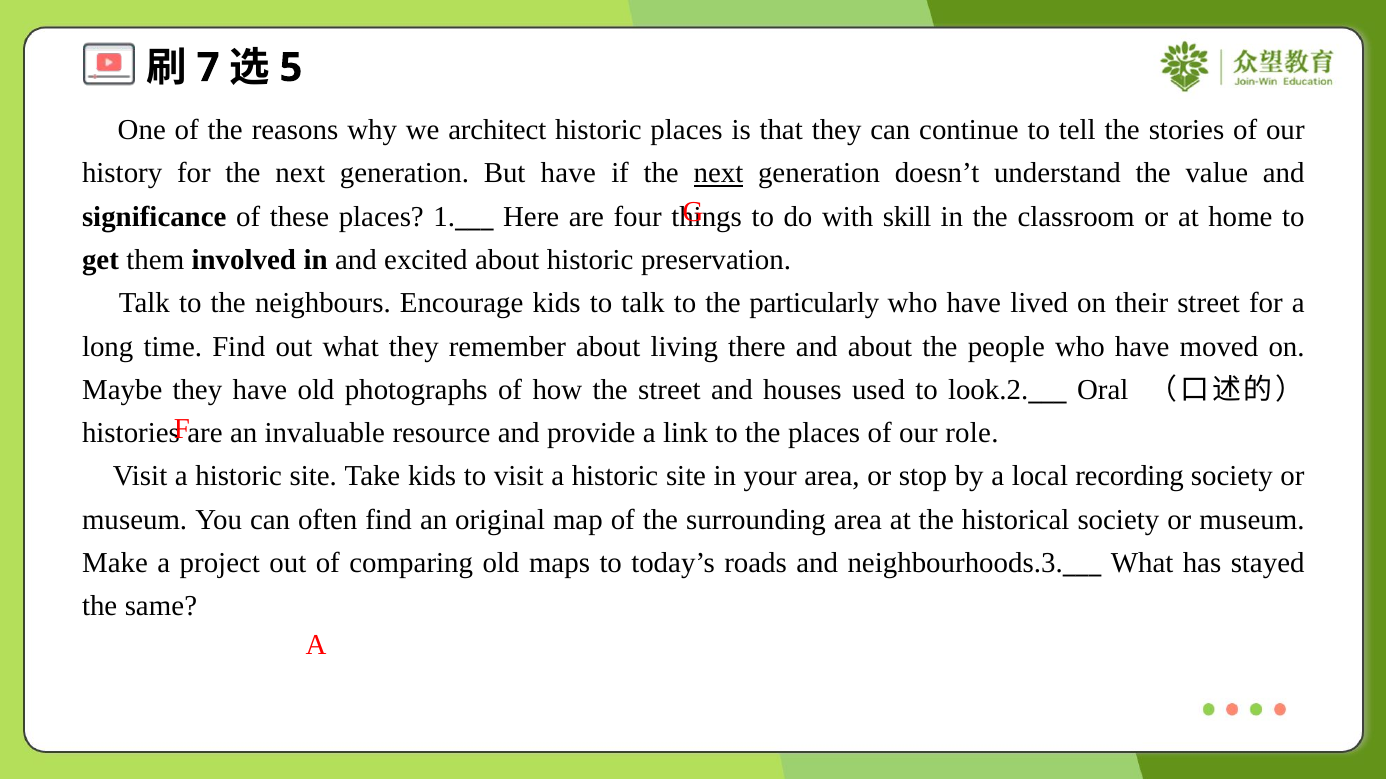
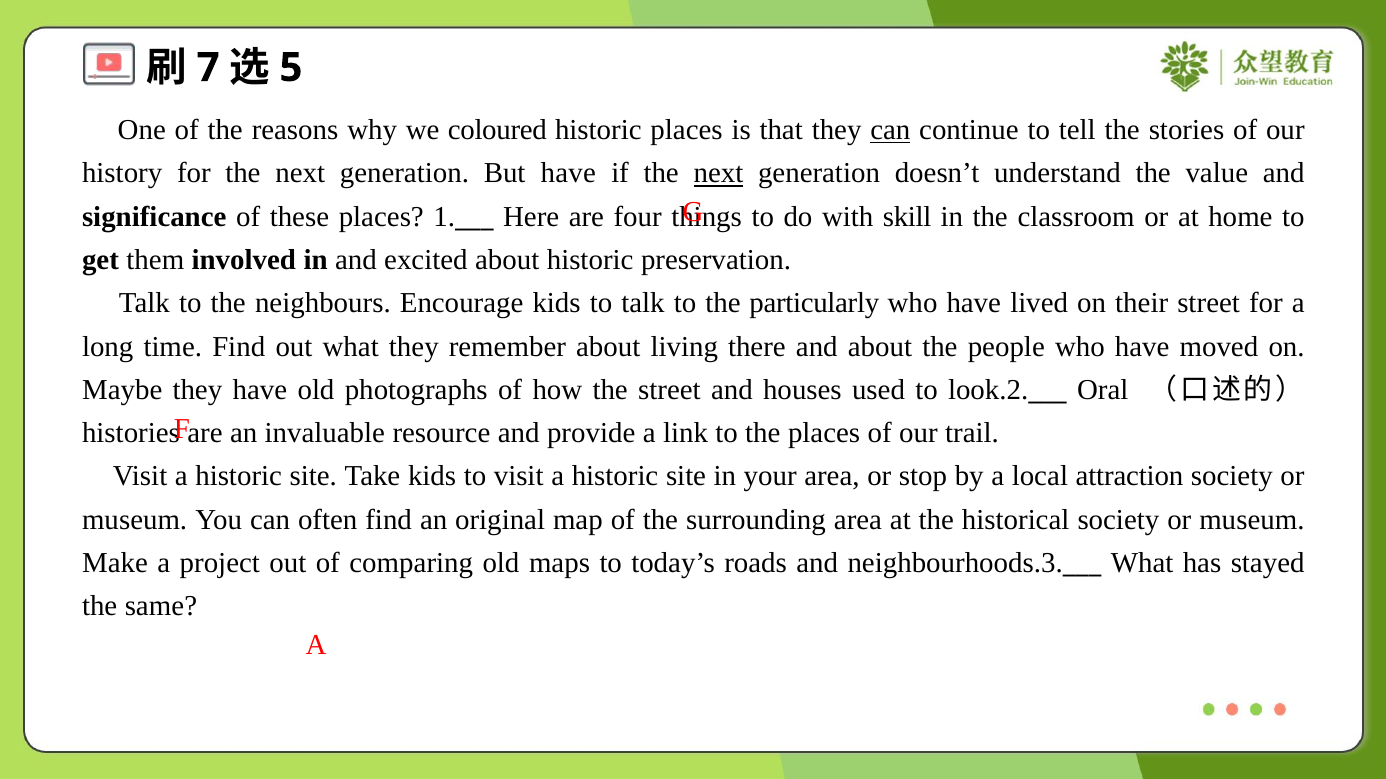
architect: architect -> coloured (497, 130)
can underline: none -> present (890, 130)
role: role -> trail (972, 433)
recording: recording -> attraction (1129, 477)
